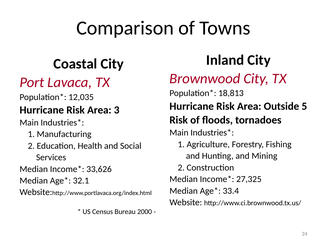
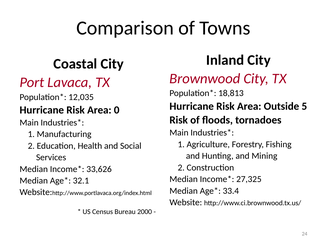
3: 3 -> 0 (117, 110)
